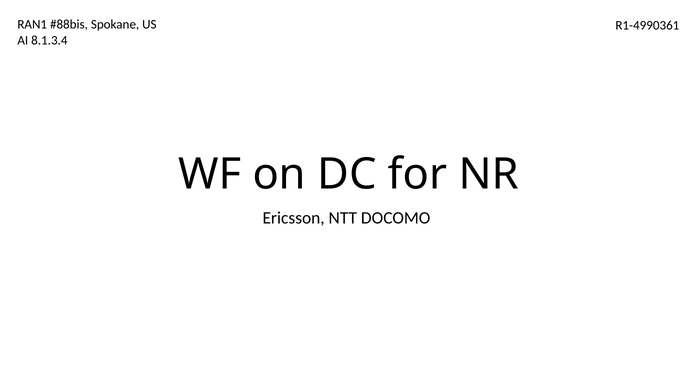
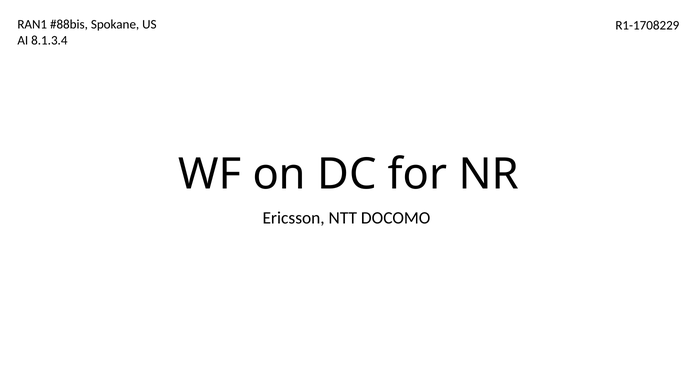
R1-4990361: R1-4990361 -> R1-1708229 (647, 25)
